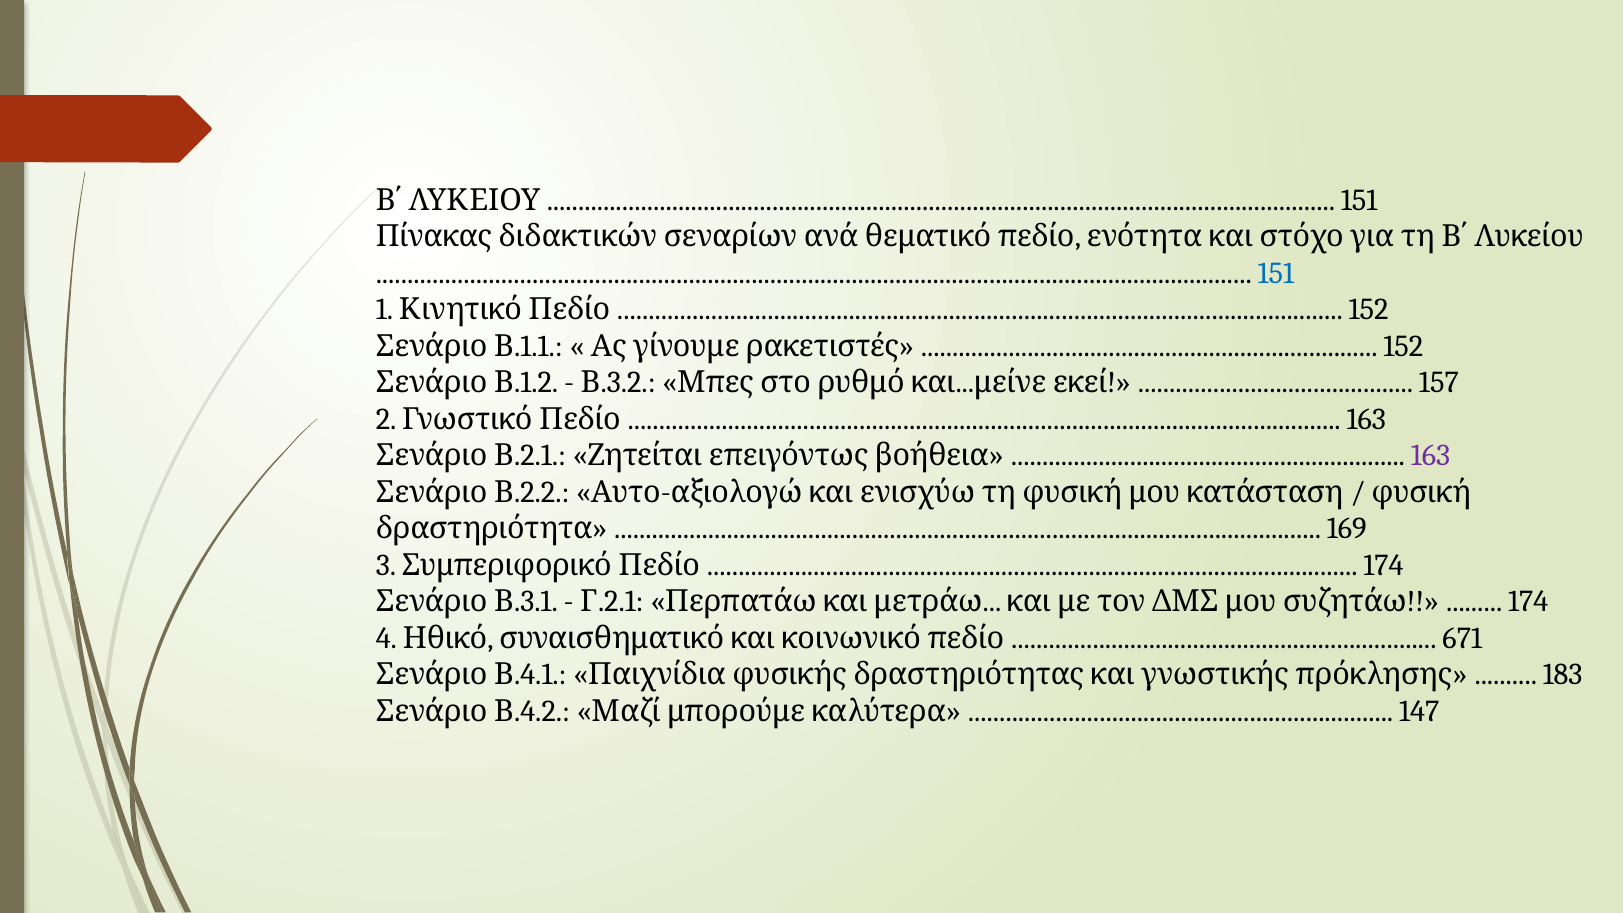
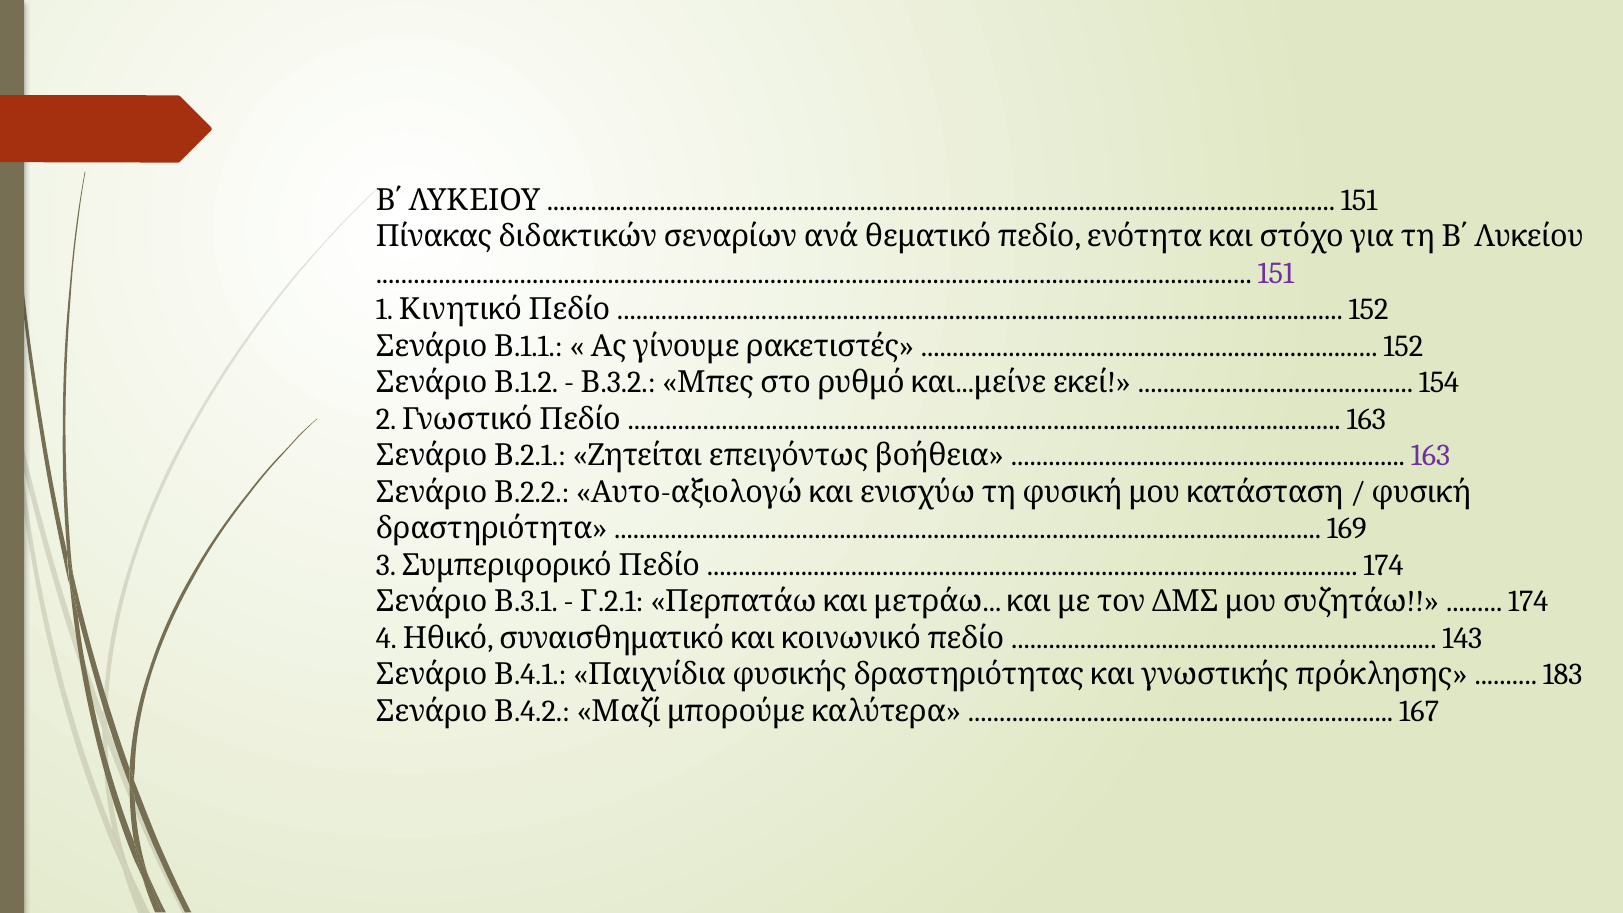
151 colour: blue -> purple (1276, 273)
157: 157 -> 154 (1439, 383)
671: 671 -> 143 (1462, 638)
147: 147 -> 167 (1419, 711)
